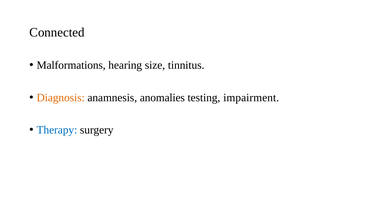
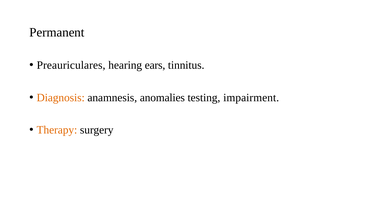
Connected: Connected -> Permanent (57, 32)
Malformations: Malformations -> Preauriculares (71, 65)
size: size -> ears (155, 65)
Therapy colour: blue -> orange (57, 130)
